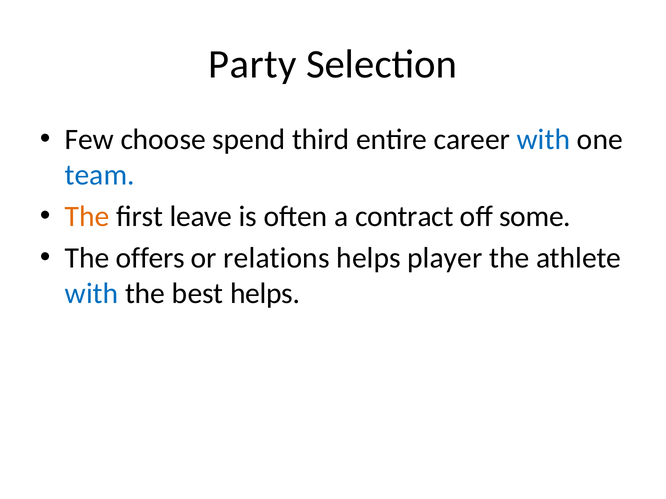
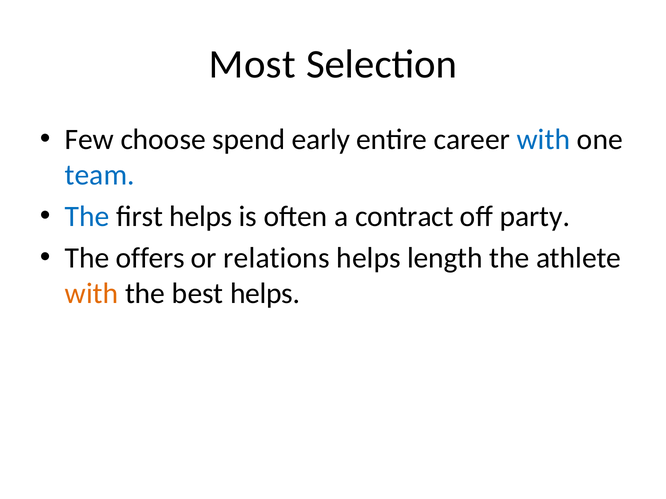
Party: Party -> Most (252, 64)
third: third -> early (321, 140)
The colour: orange -> blue (87, 217)
first leave: leave -> helps (201, 217)
some: some -> party (535, 217)
player: player -> length (445, 258)
with colour: blue -> orange (92, 294)
